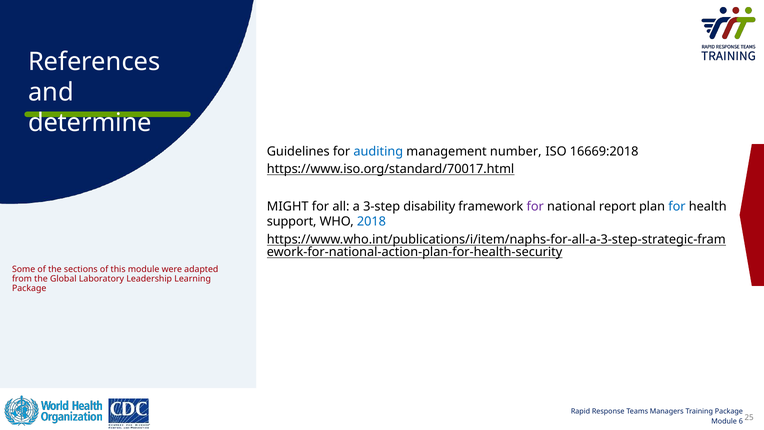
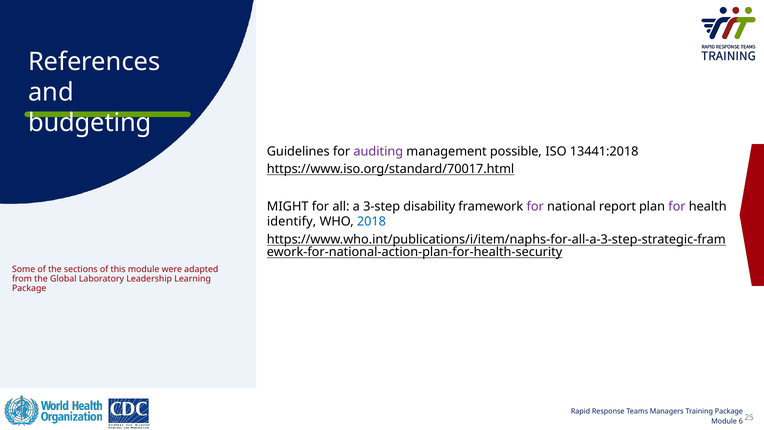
determine: determine -> budgeting (90, 123)
auditing colour: blue -> purple (378, 151)
number: number -> possible (516, 151)
16669:2018: 16669:2018 -> 13441:2018 (604, 151)
for colour: blue -> purple (677, 206)
support: support -> identify (292, 222)
